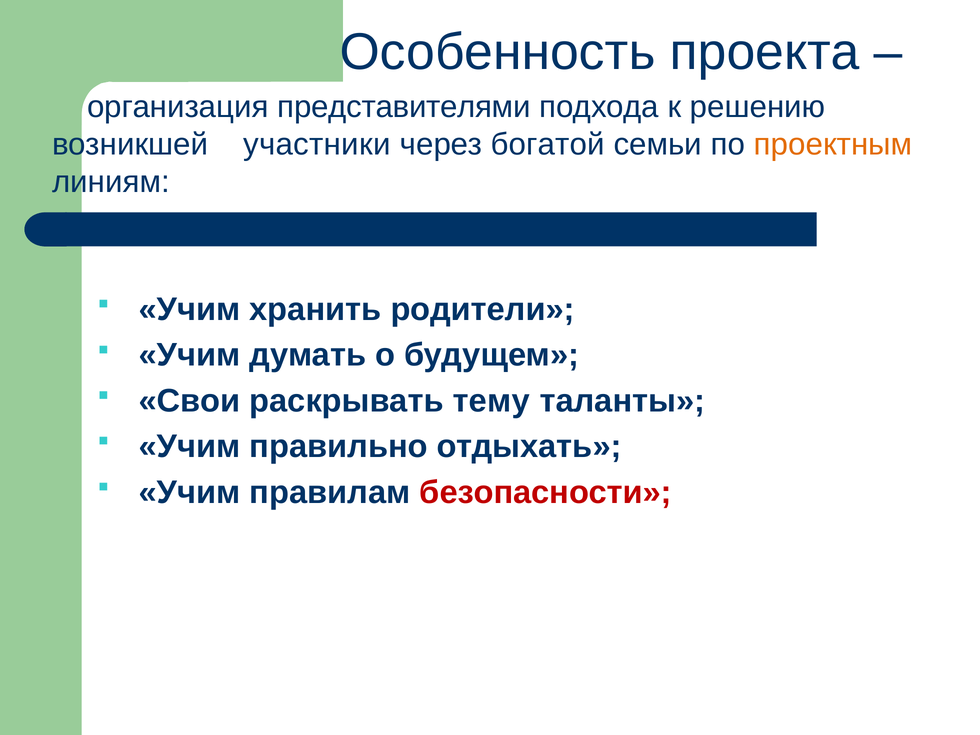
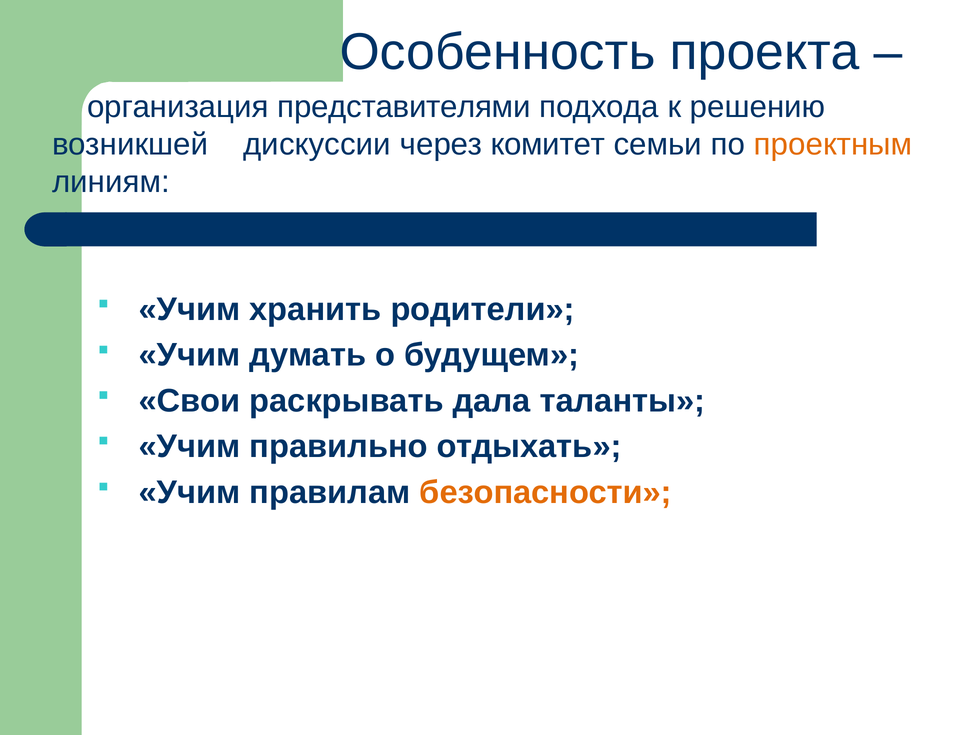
участники: участники -> дискуссии (317, 145)
богатой: богатой -> комитет (548, 145)
тему: тему -> дала (492, 401)
безопасности colour: red -> orange (546, 492)
